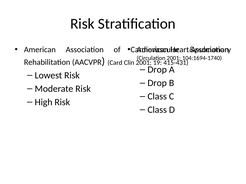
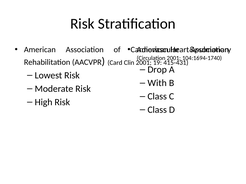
Drop: Drop -> With (157, 83)
